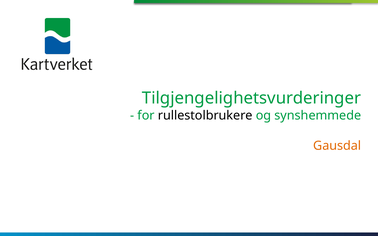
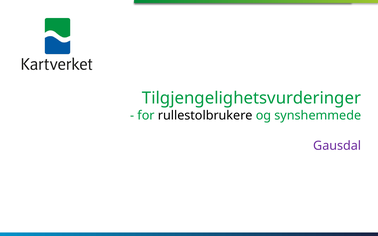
Gausdal colour: orange -> purple (337, 146)
